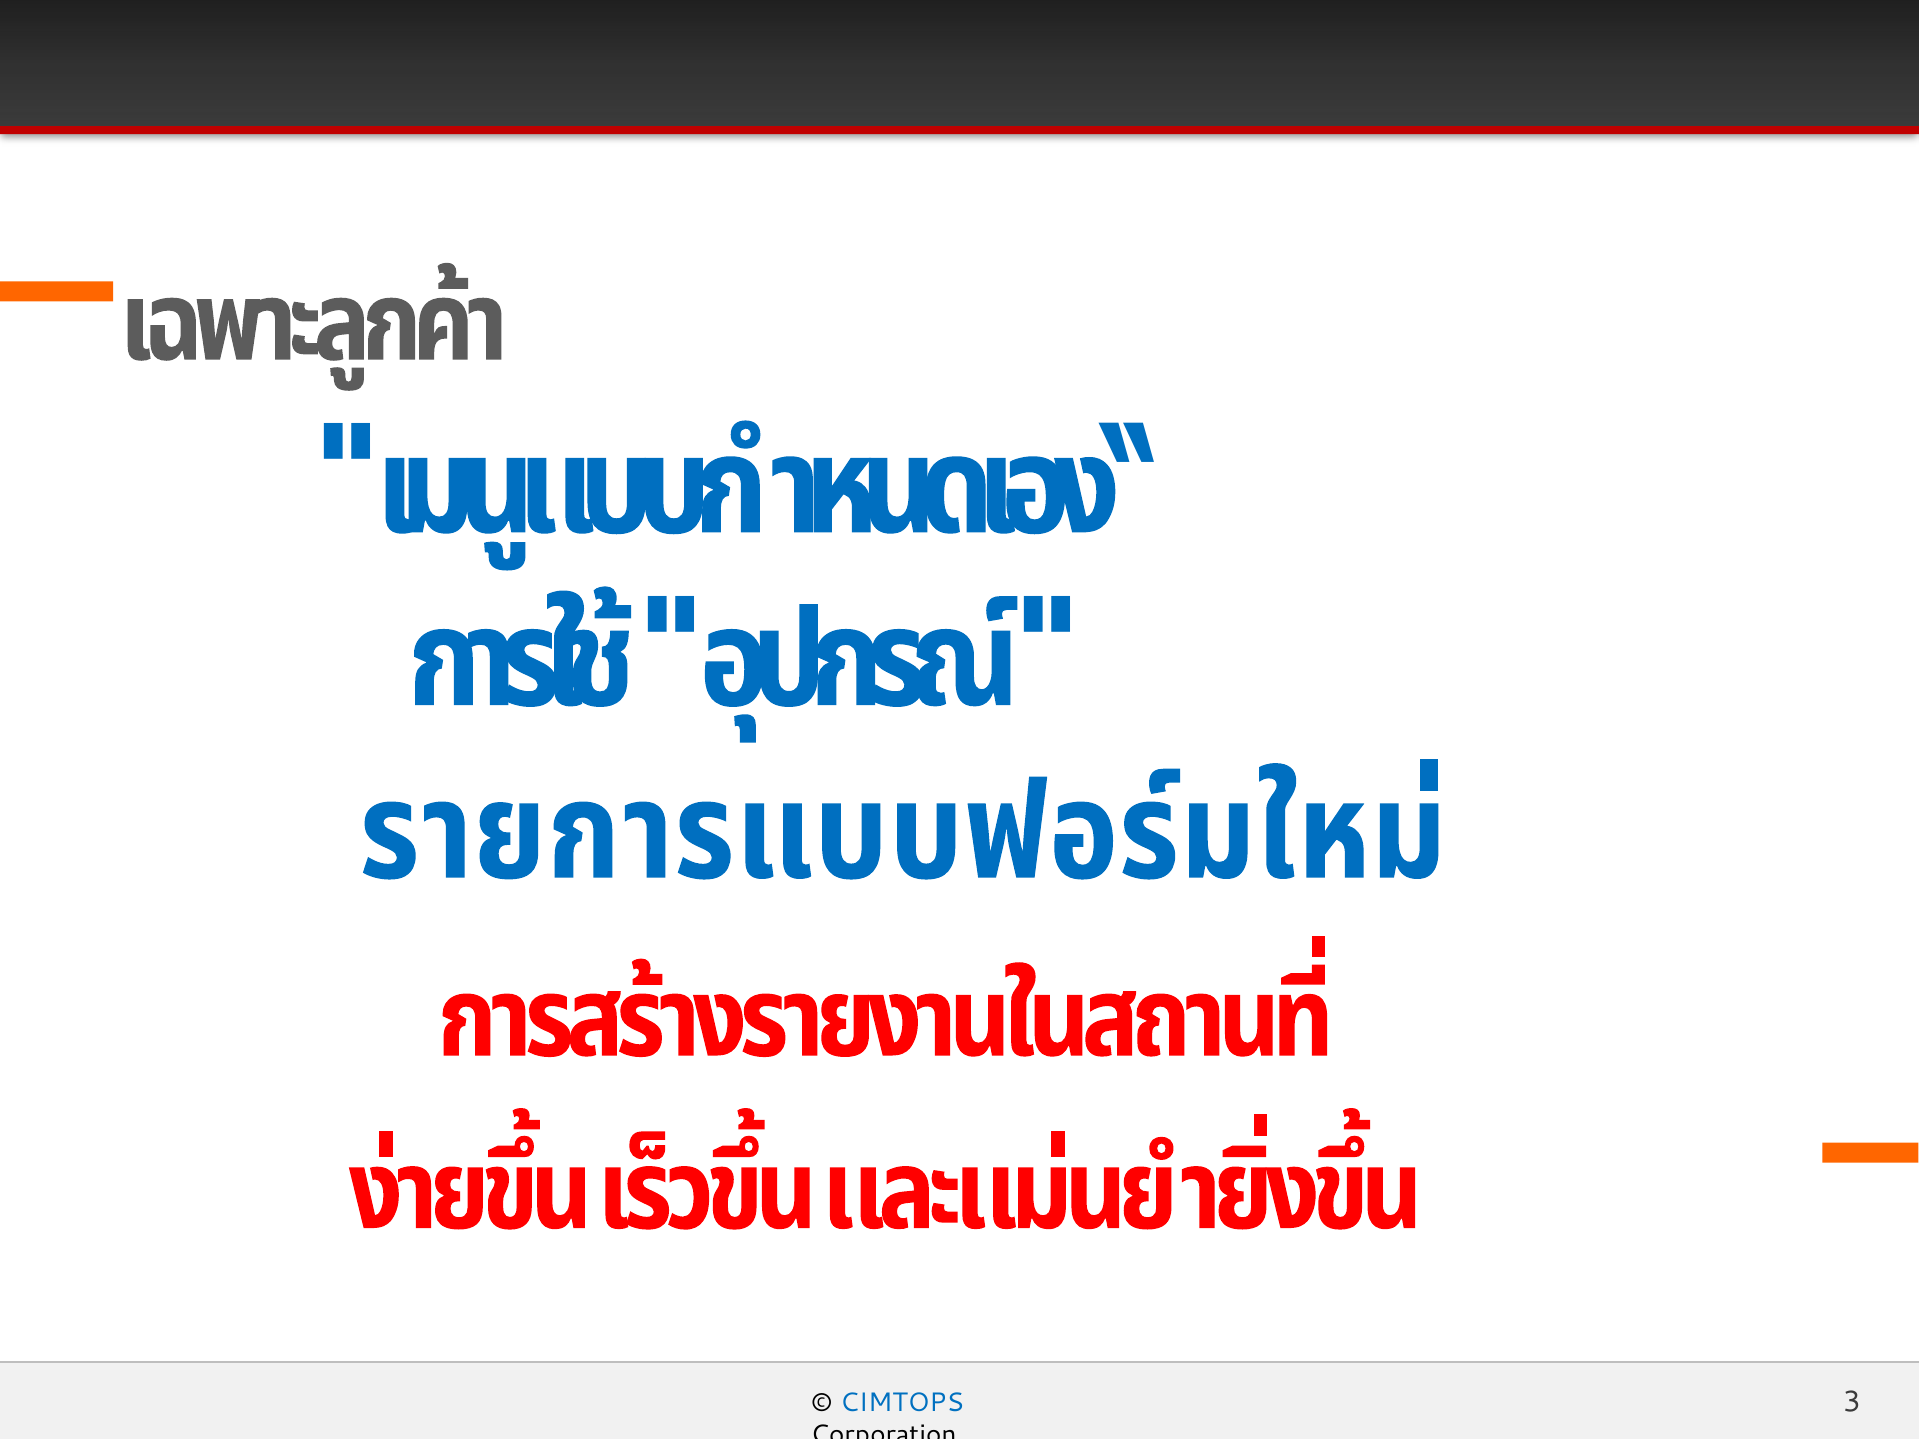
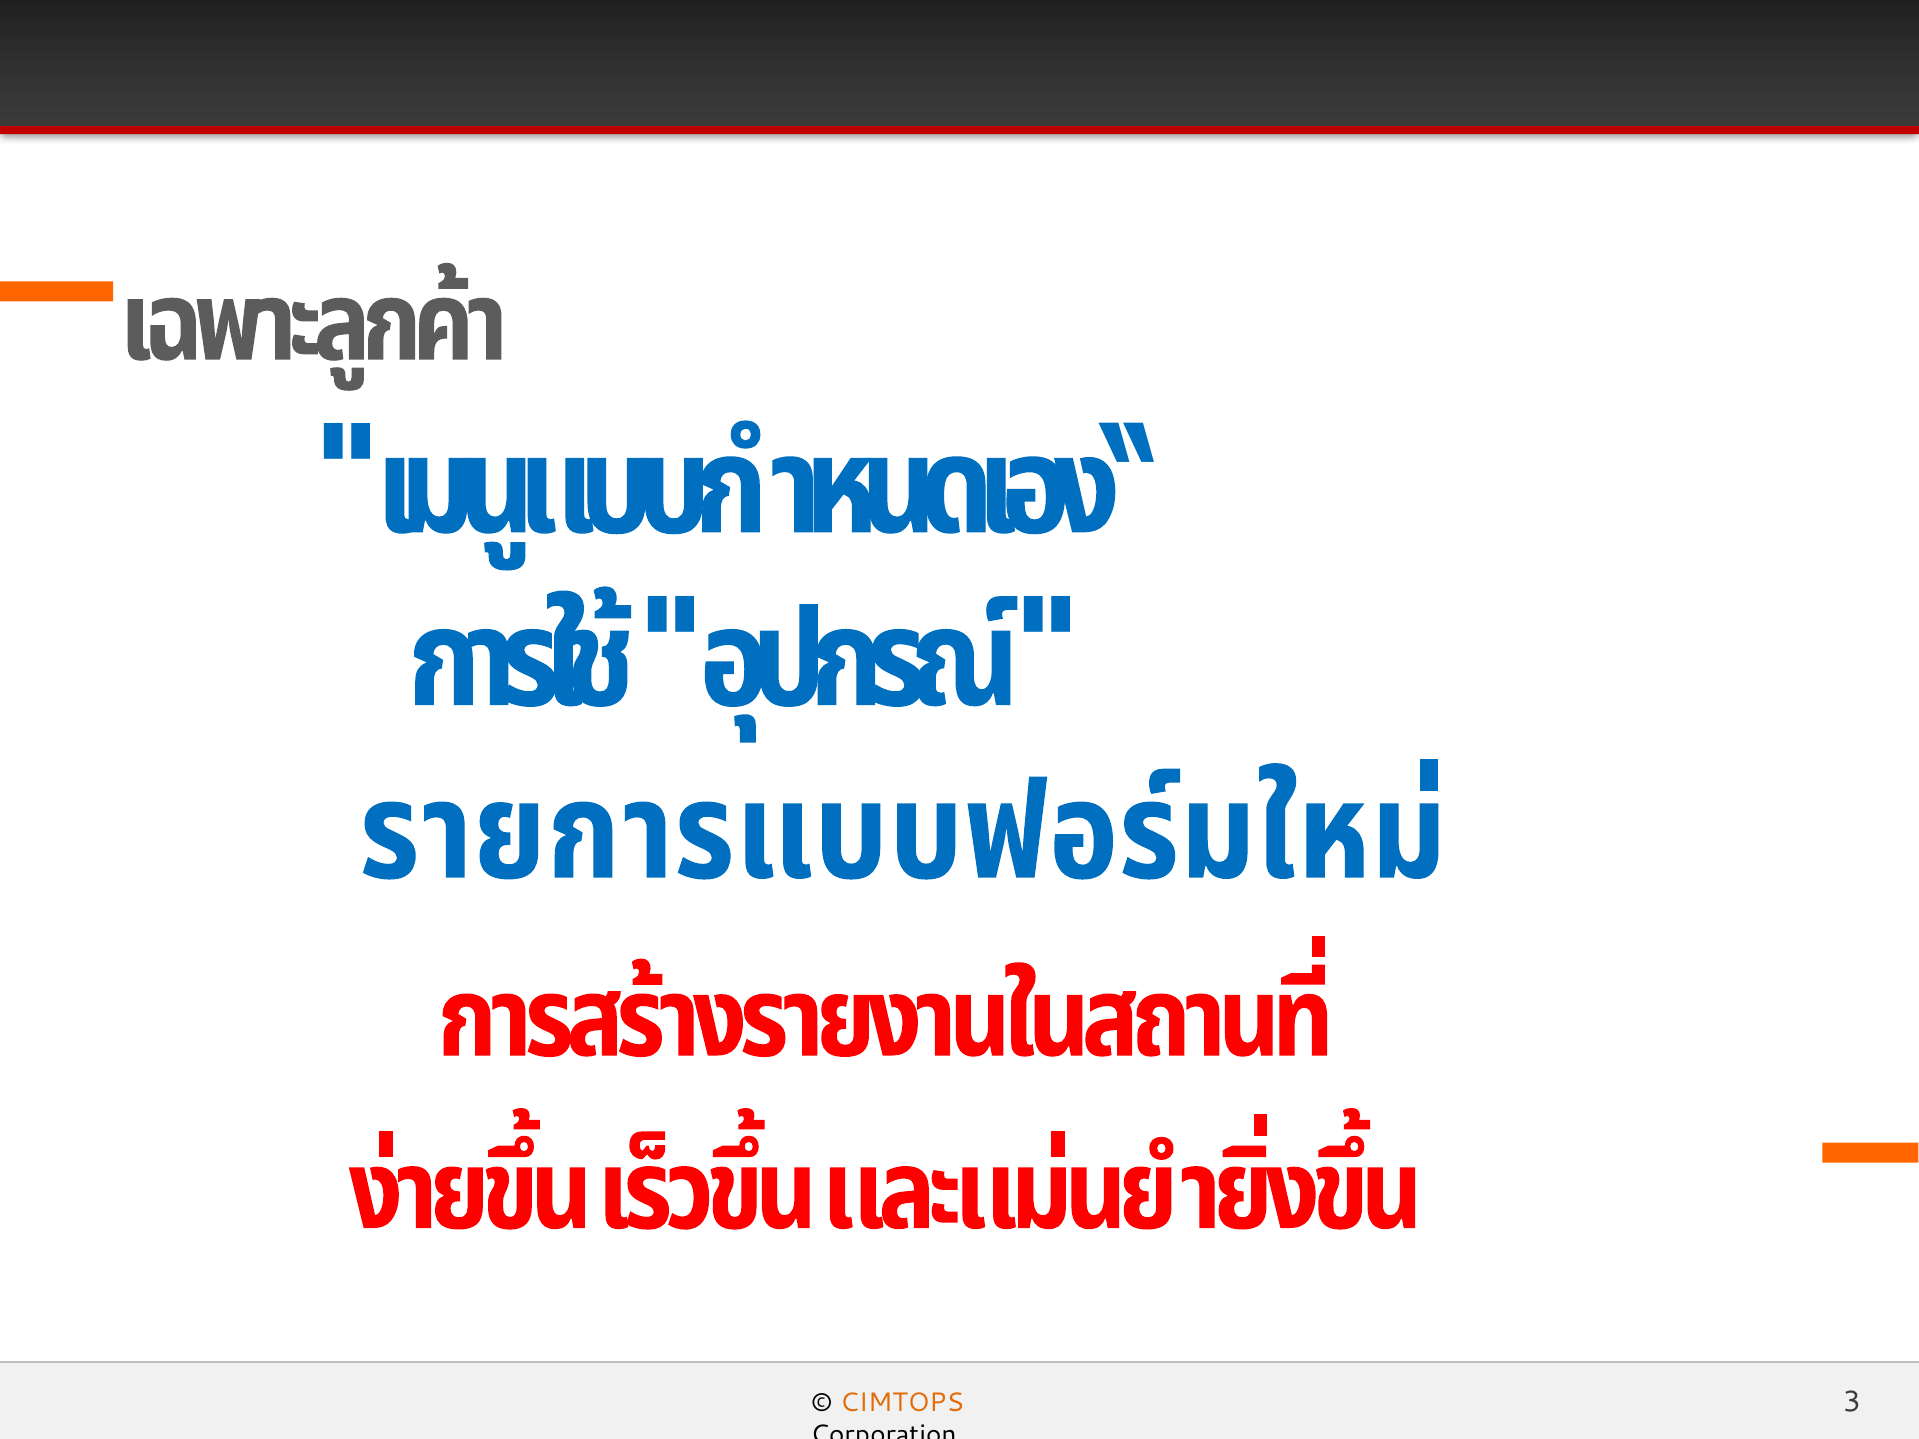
CIMTOPS colour: blue -> orange (902, 1402)
